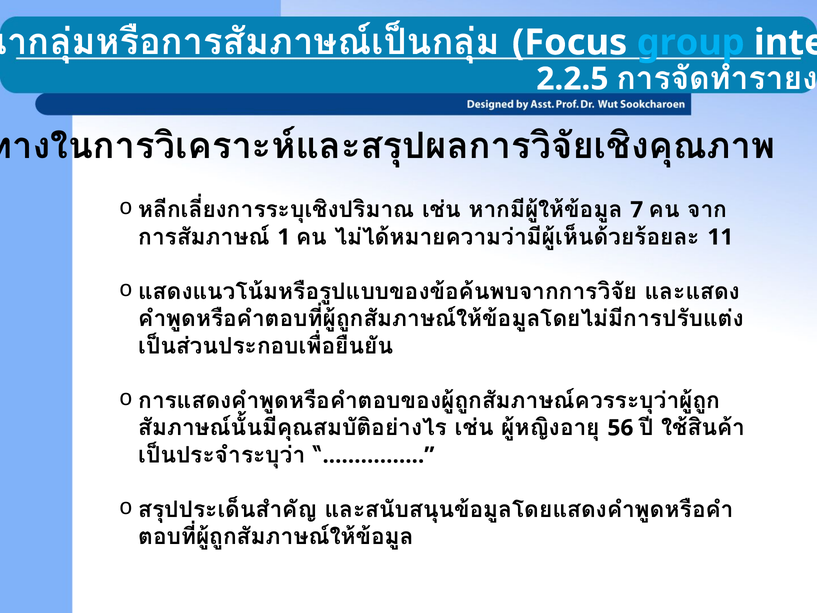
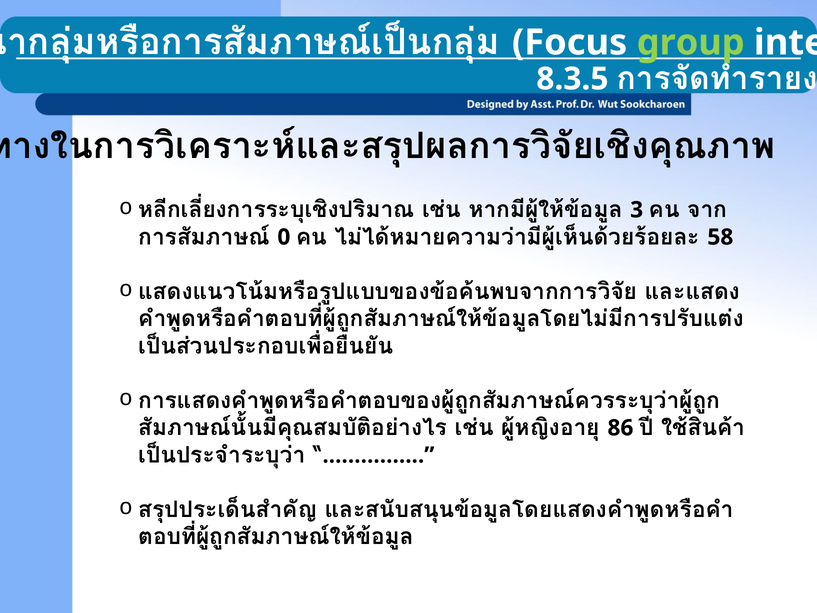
group colour: light blue -> light green (691, 42)
2.2.5: 2.2.5 -> 8.3.5 (572, 79)
7: 7 -> 3 (637, 210)
1: 1 -> 0 (284, 237)
11: 11 -> 58 (720, 237)
56: 56 -> 86 (620, 428)
